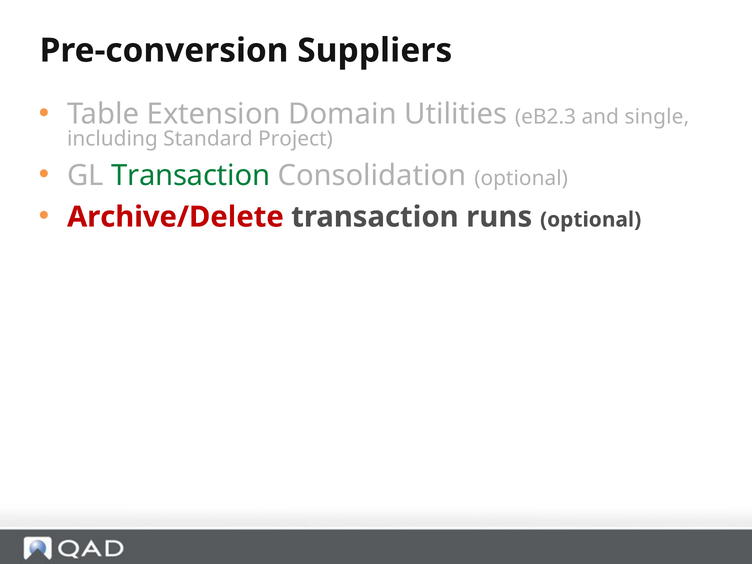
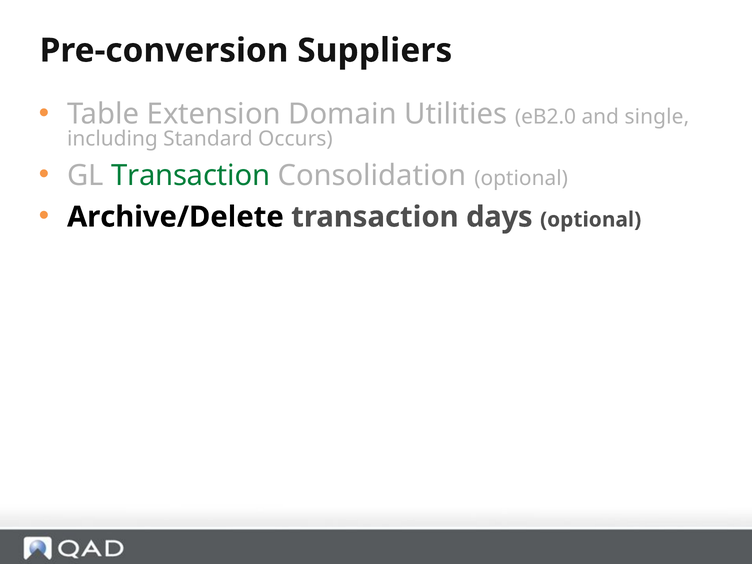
eB2.3: eB2.3 -> eB2.0 (545, 117)
Project: Project -> Occurs (295, 139)
Archive/Delete colour: red -> black (175, 217)
runs: runs -> days (499, 217)
